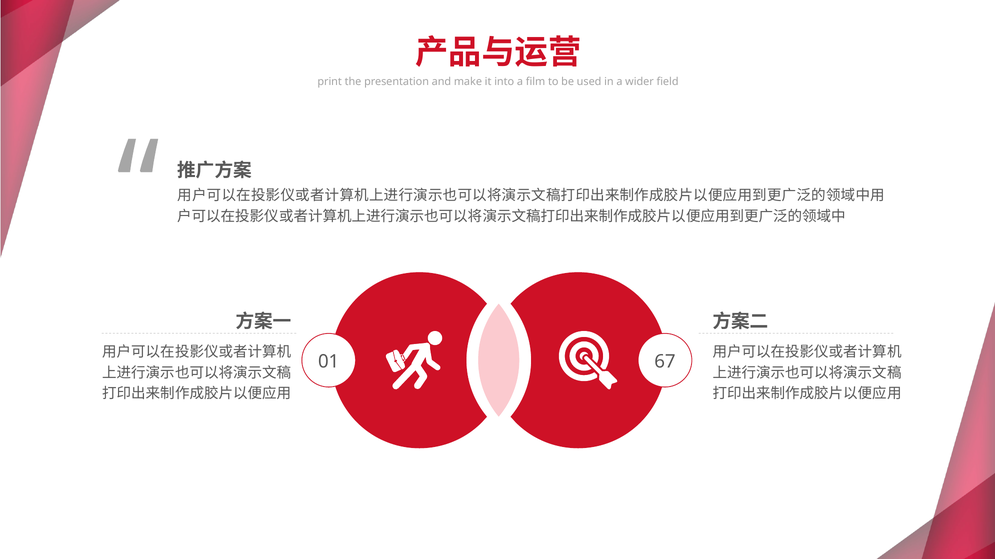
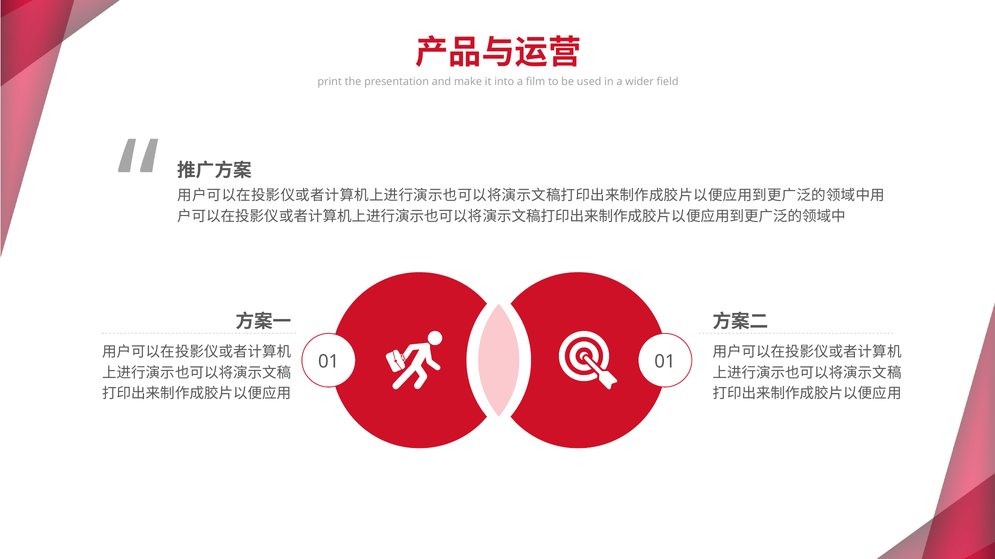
01 67: 67 -> 01 (665, 362)
